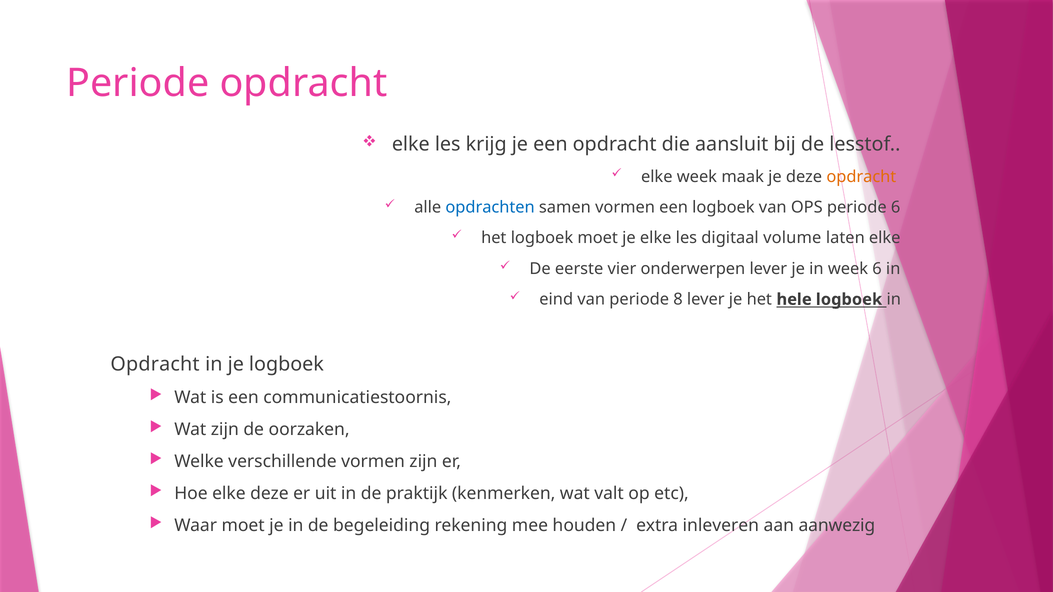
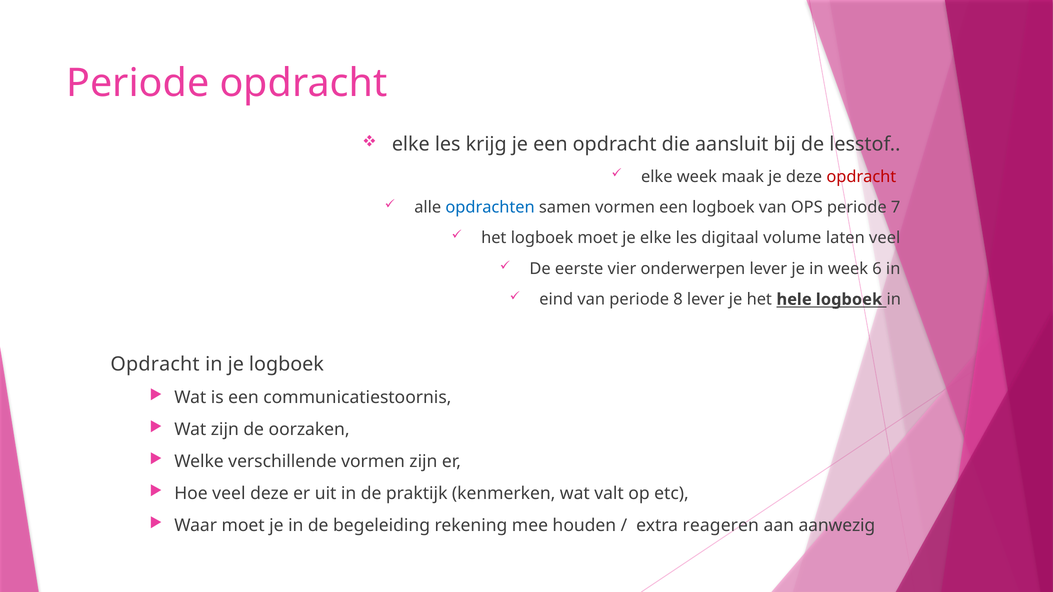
opdracht colour: orange -> red (861, 177)
periode 6: 6 -> 7 (896, 207)
laten elke: elke -> veel (885, 238)
Hoe elke: elke -> veel (229, 494)
inleveren: inleveren -> reageren (721, 526)
